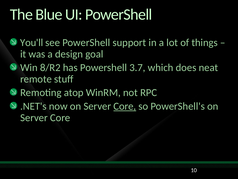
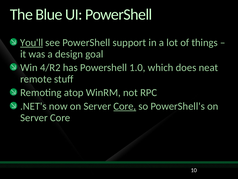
You'll underline: none -> present (32, 42)
8/R2: 8/R2 -> 4/R2 (50, 67)
3.7: 3.7 -> 1.0 (137, 67)
